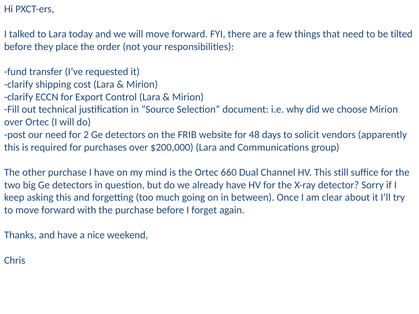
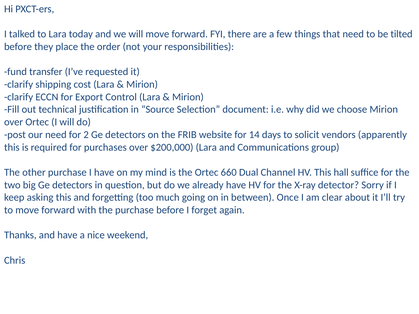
48: 48 -> 14 (254, 135)
still: still -> hall (341, 172)
